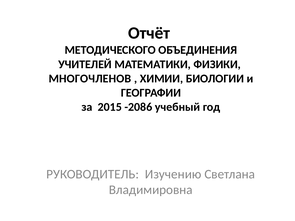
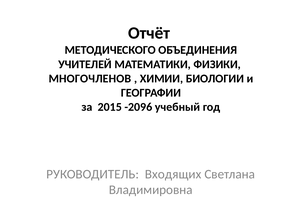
-2086: -2086 -> -2096 (138, 107)
Изучению: Изучению -> Входящих (173, 174)
